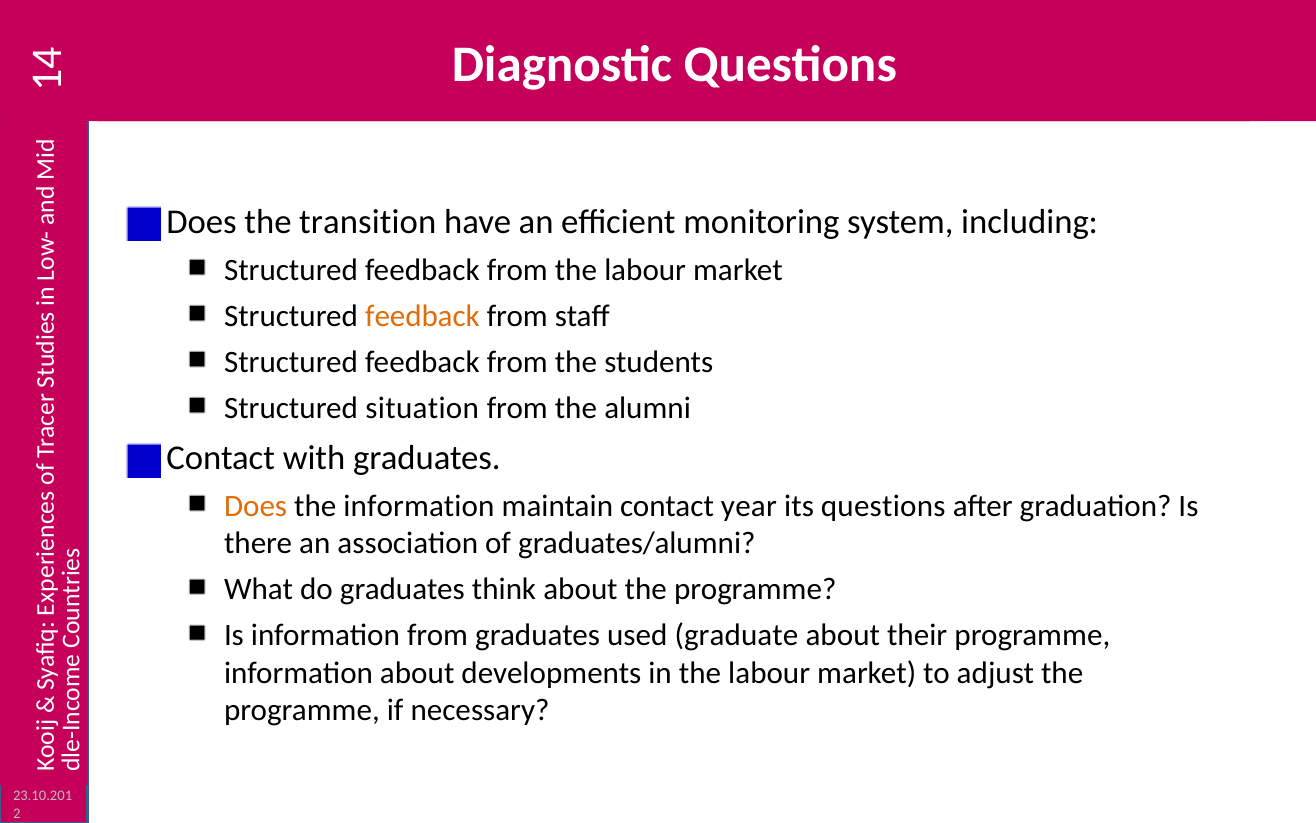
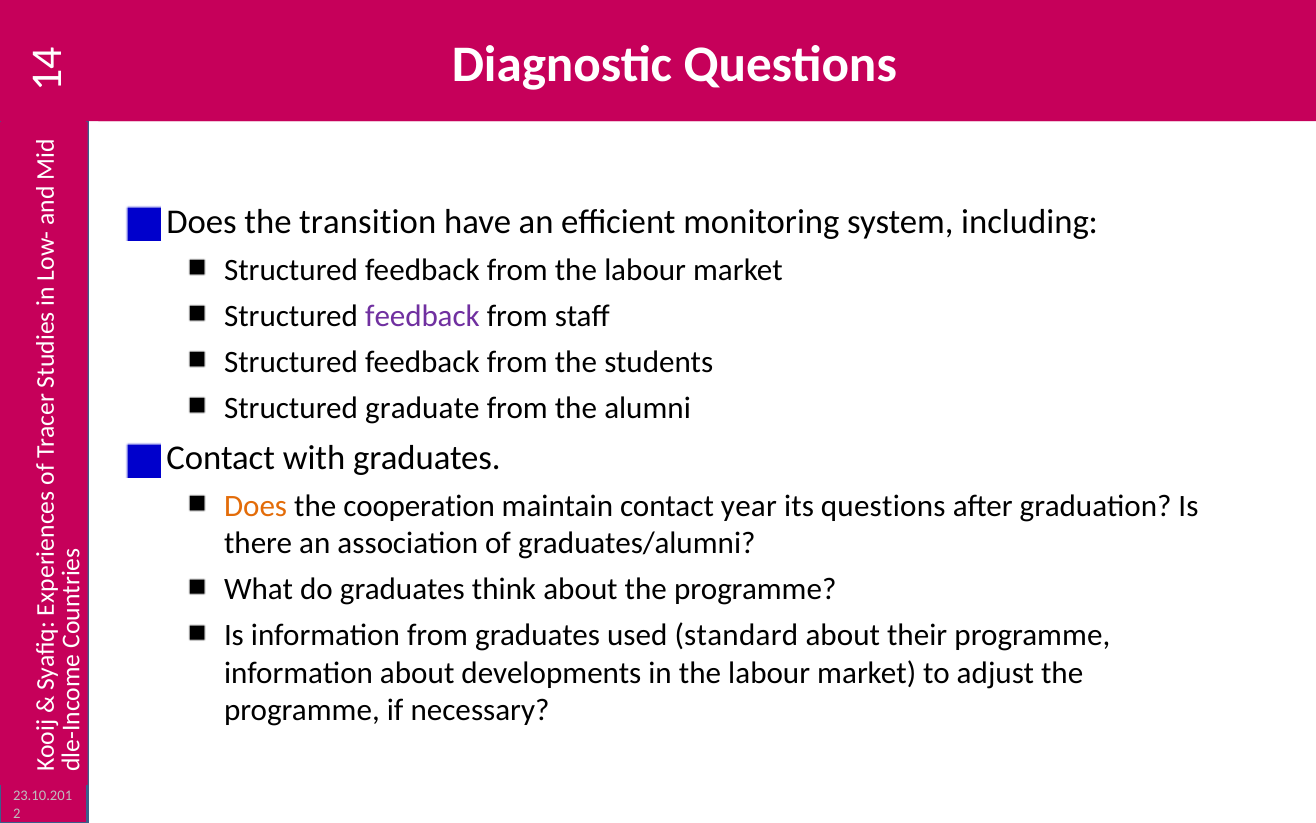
feedback colour: orange -> purple (422, 316)
situation: situation -> graduate (422, 408)
the information: information -> cooperation (419, 506)
graduate: graduate -> standard (736, 635)
